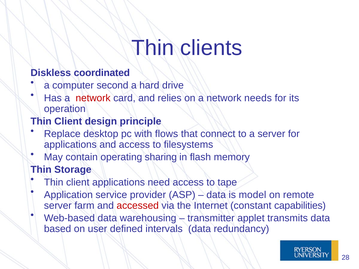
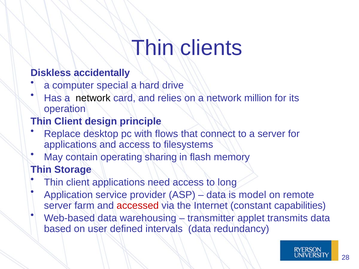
coordinated: coordinated -> accidentally (102, 73)
second: second -> special (112, 86)
network colour: red -> black (93, 98)
needs: needs -> million (258, 98)
tape: tape -> long (227, 182)
